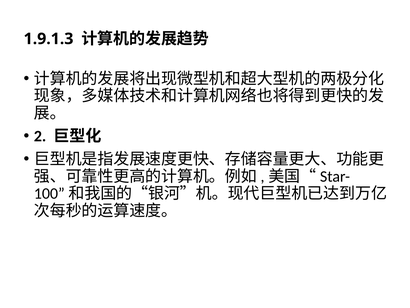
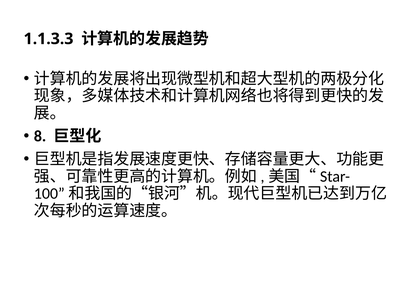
1.9.1.3: 1.9.1.3 -> 1.1.3.3 (49, 39)
2: 2 -> 8 (40, 136)
